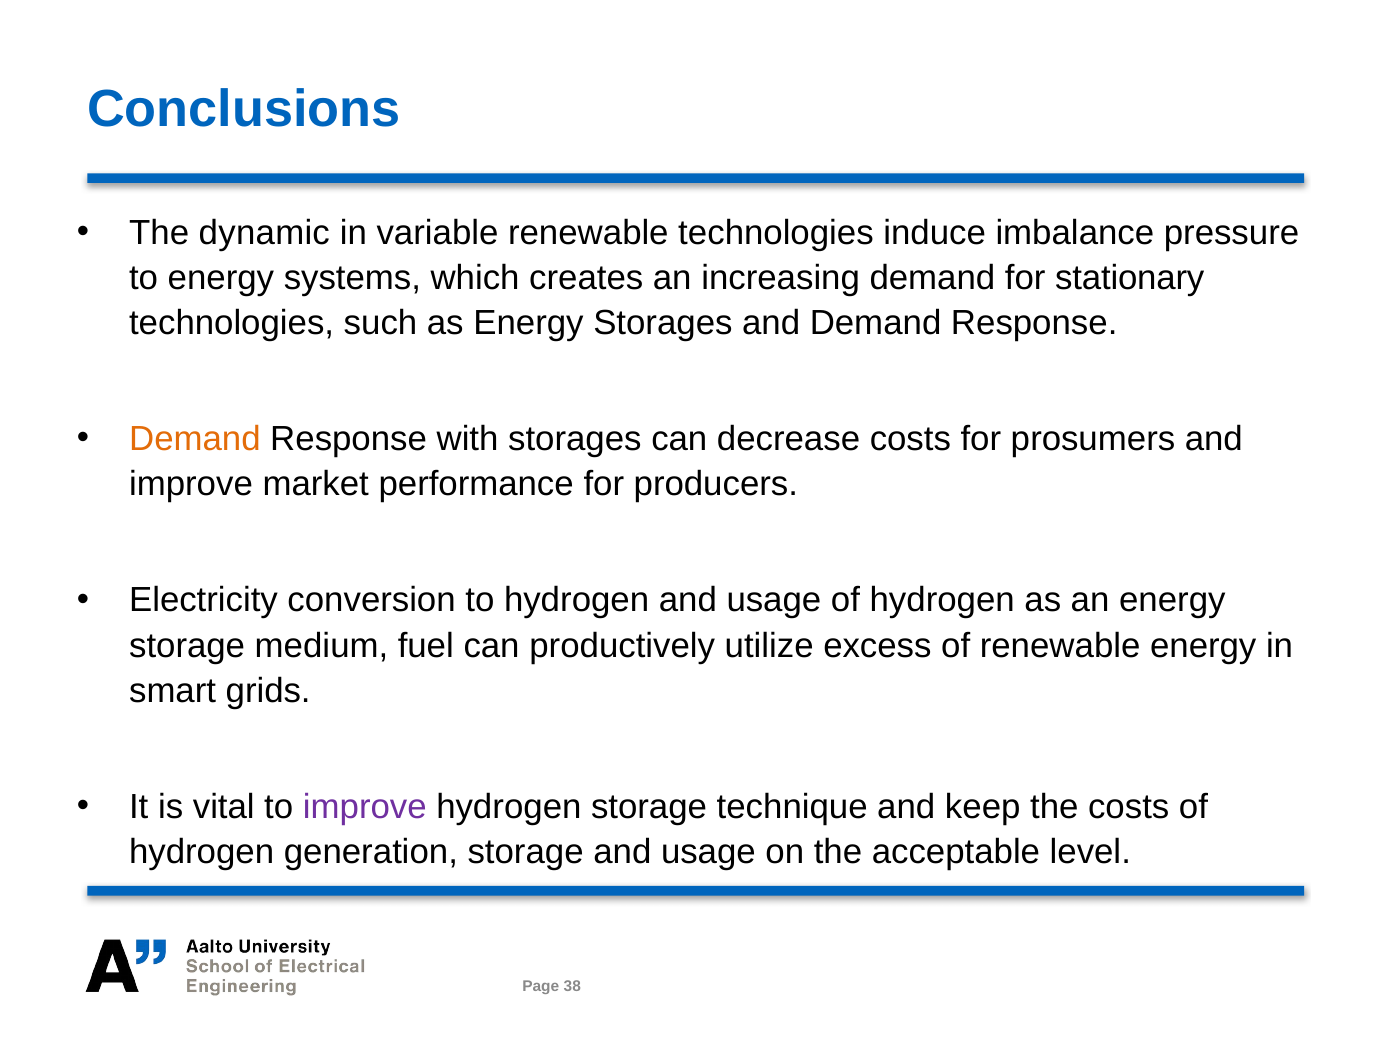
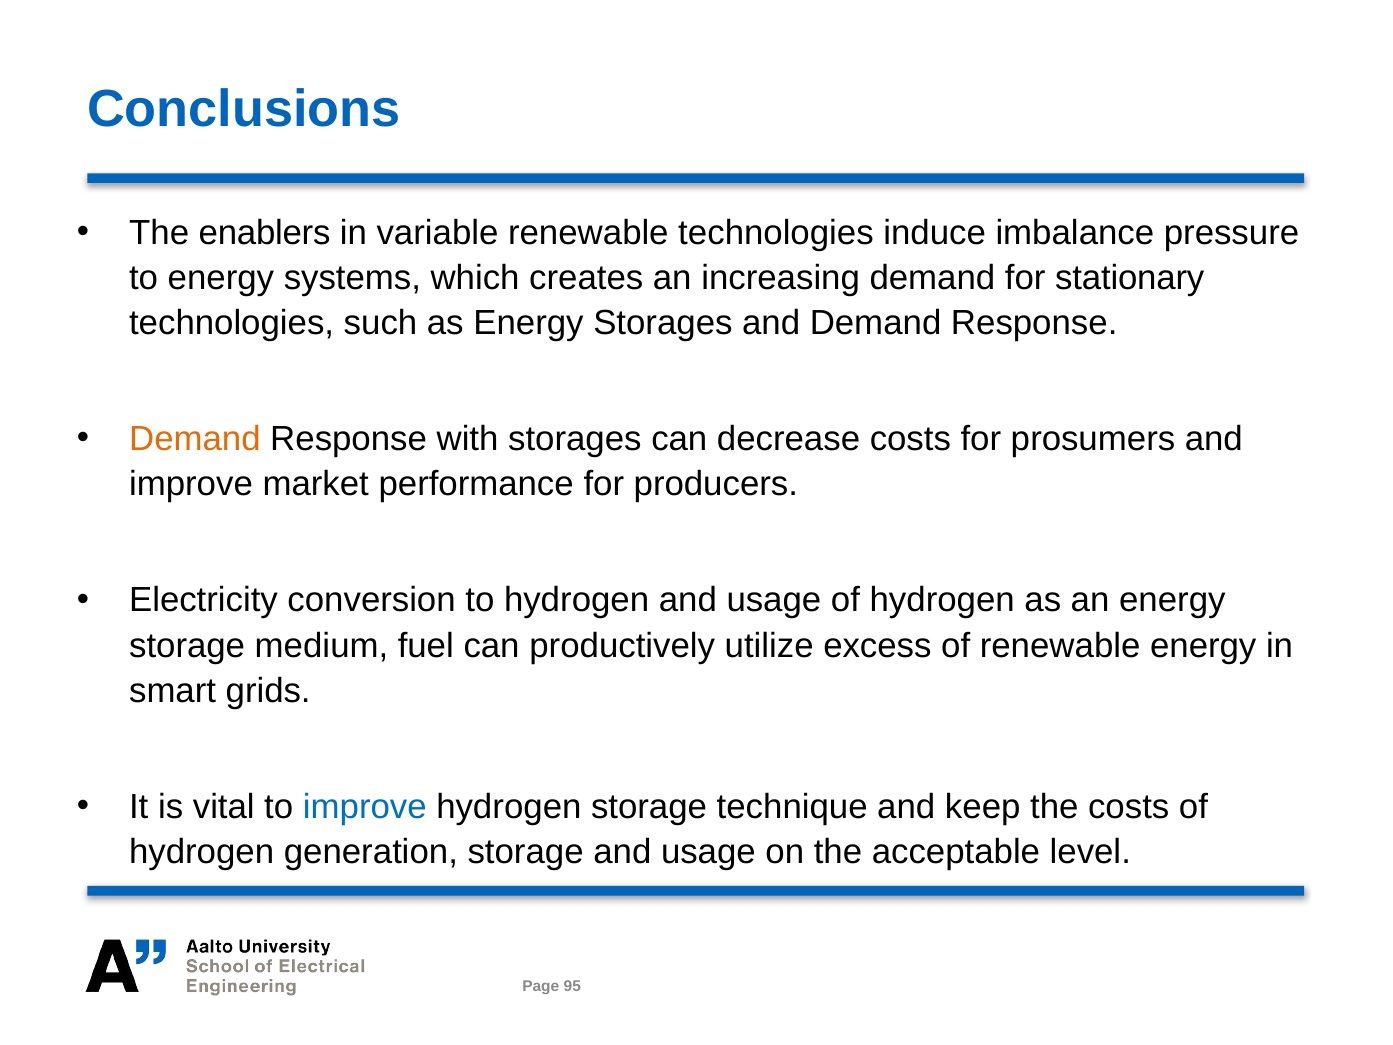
dynamic: dynamic -> enablers (265, 233)
improve colour: purple -> blue (365, 807)
38: 38 -> 95 (572, 986)
